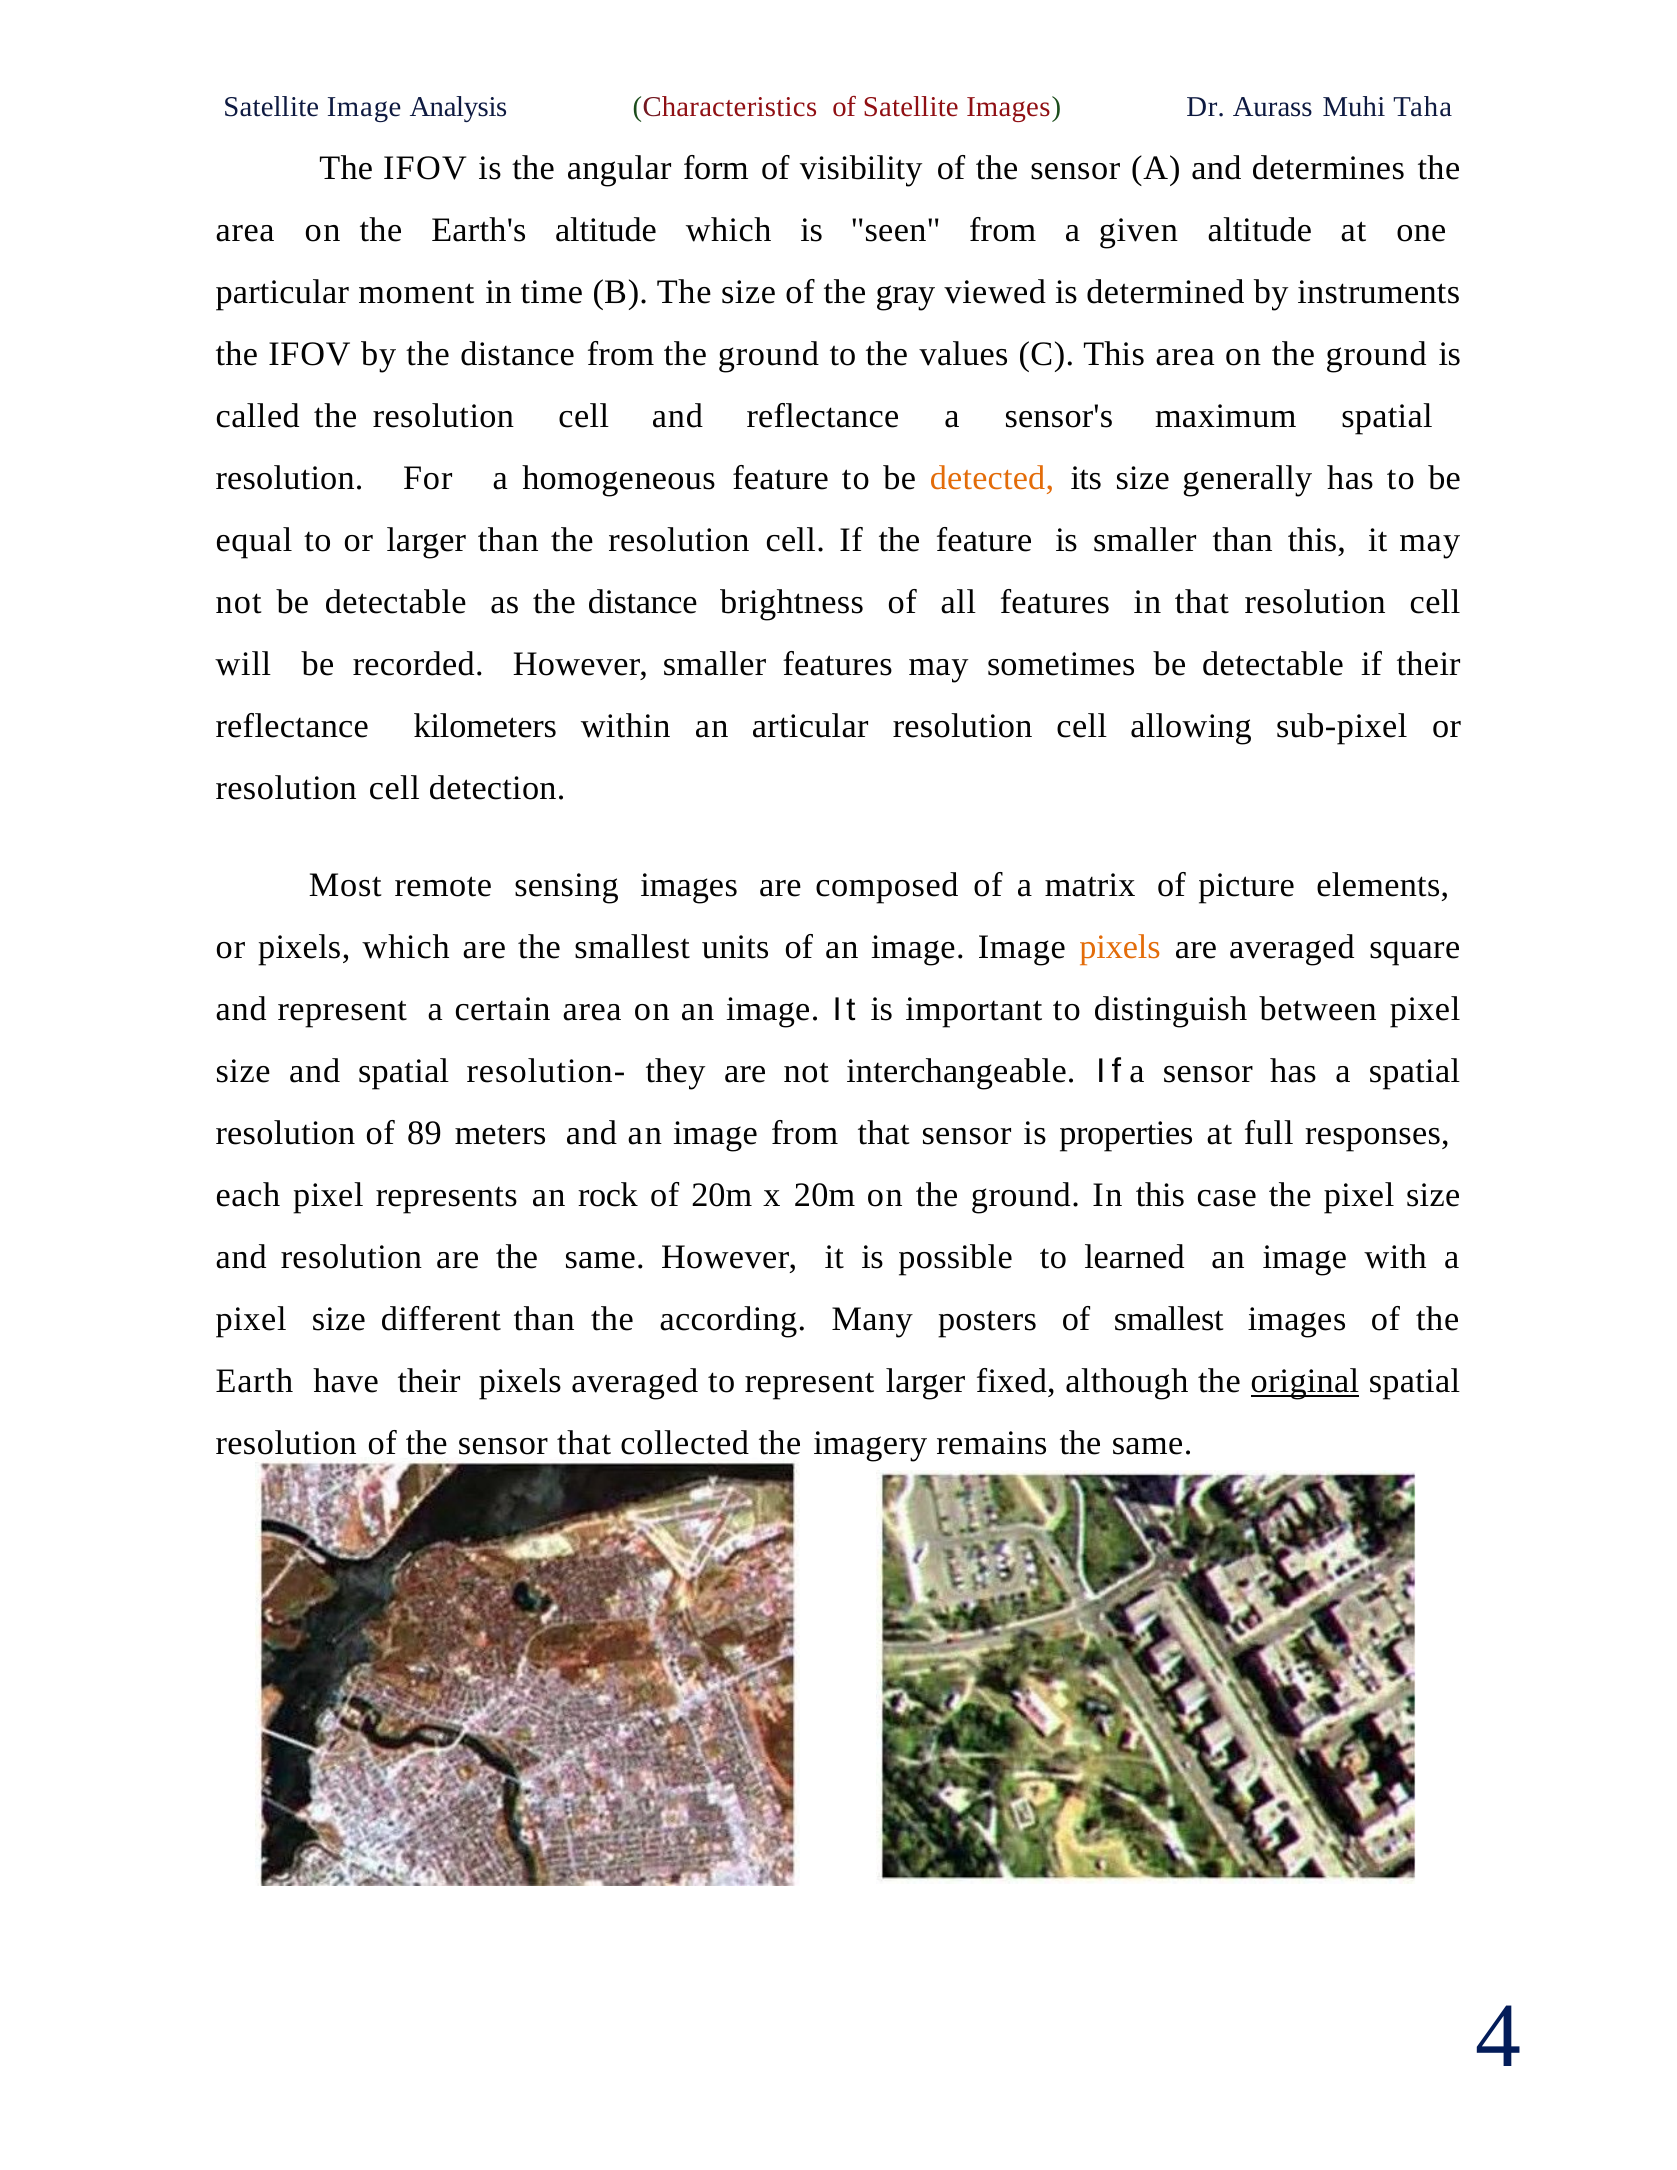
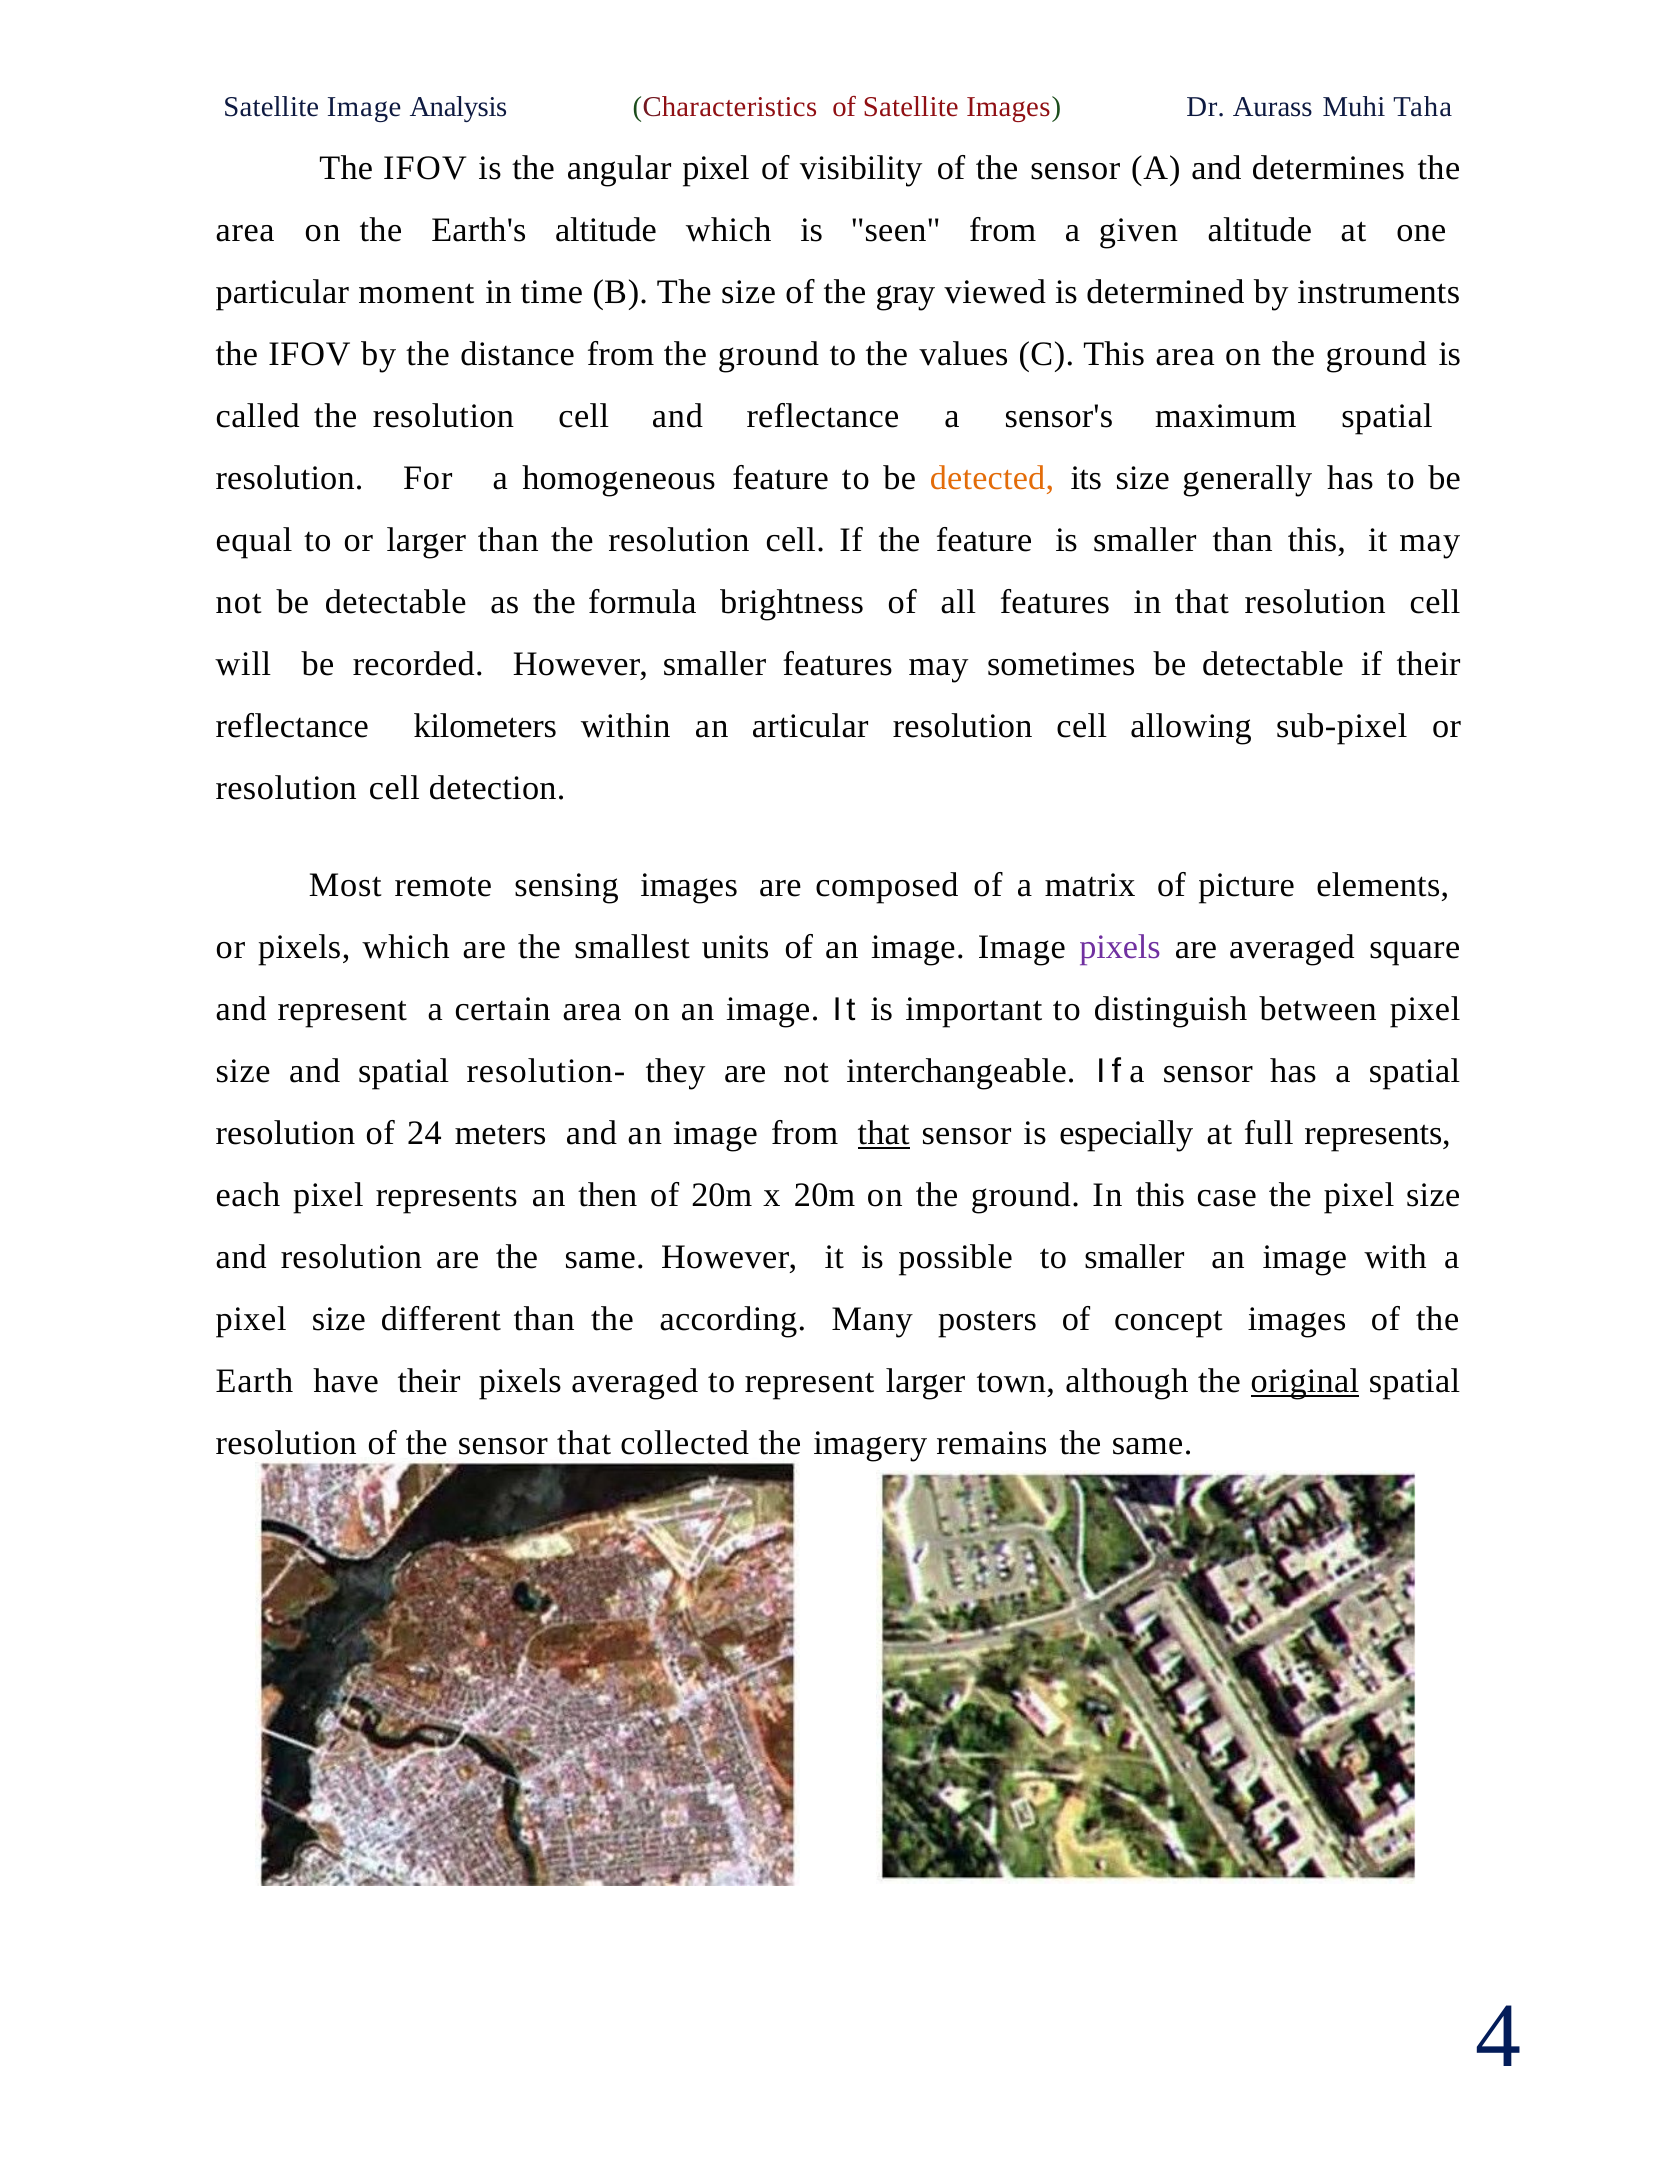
angular form: form -> pixel (716, 169)
as the distance: distance -> formula (642, 602)
pixels colour: orange -> purple (1120, 947)
89: 89 -> 24 (424, 1133)
that underline: none -> present (884, 1133)
properties: properties -> especially (1126, 1133)
full responses: responses -> represents (1378, 1133)
rock: rock -> then (608, 1195)
to learned: learned -> smaller (1134, 1257)
of smallest: smallest -> concept (1168, 1319)
fixed: fixed -> town (1016, 1381)
